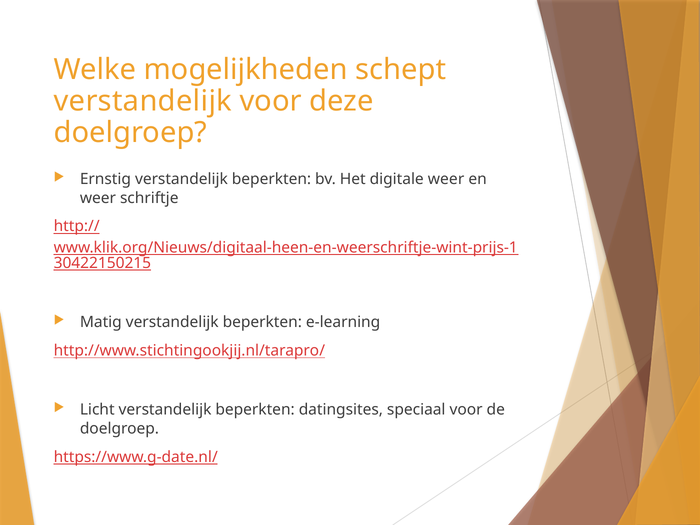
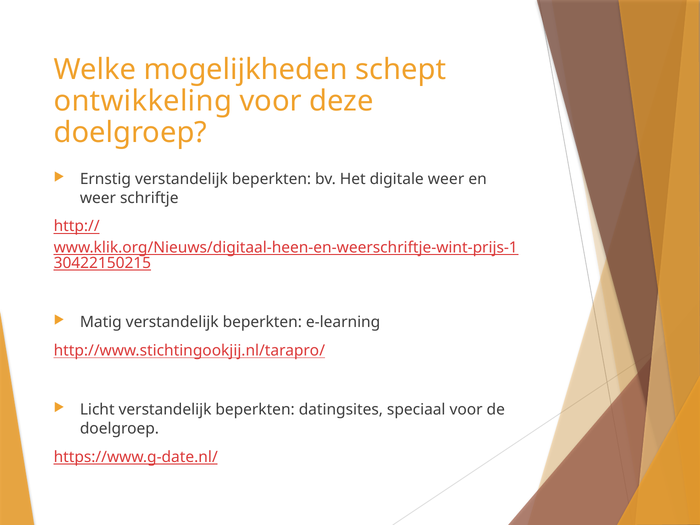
verstandelijk: verstandelijk -> ontwikkeling (143, 101)
